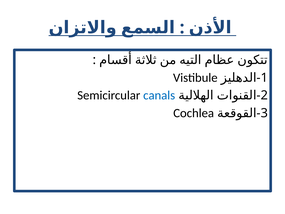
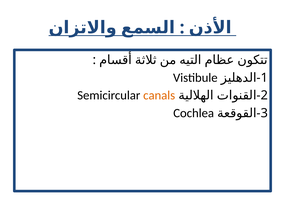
canals colour: blue -> orange (159, 95)
